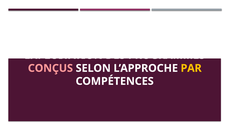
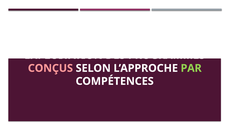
PAR colour: yellow -> light green (191, 68)
